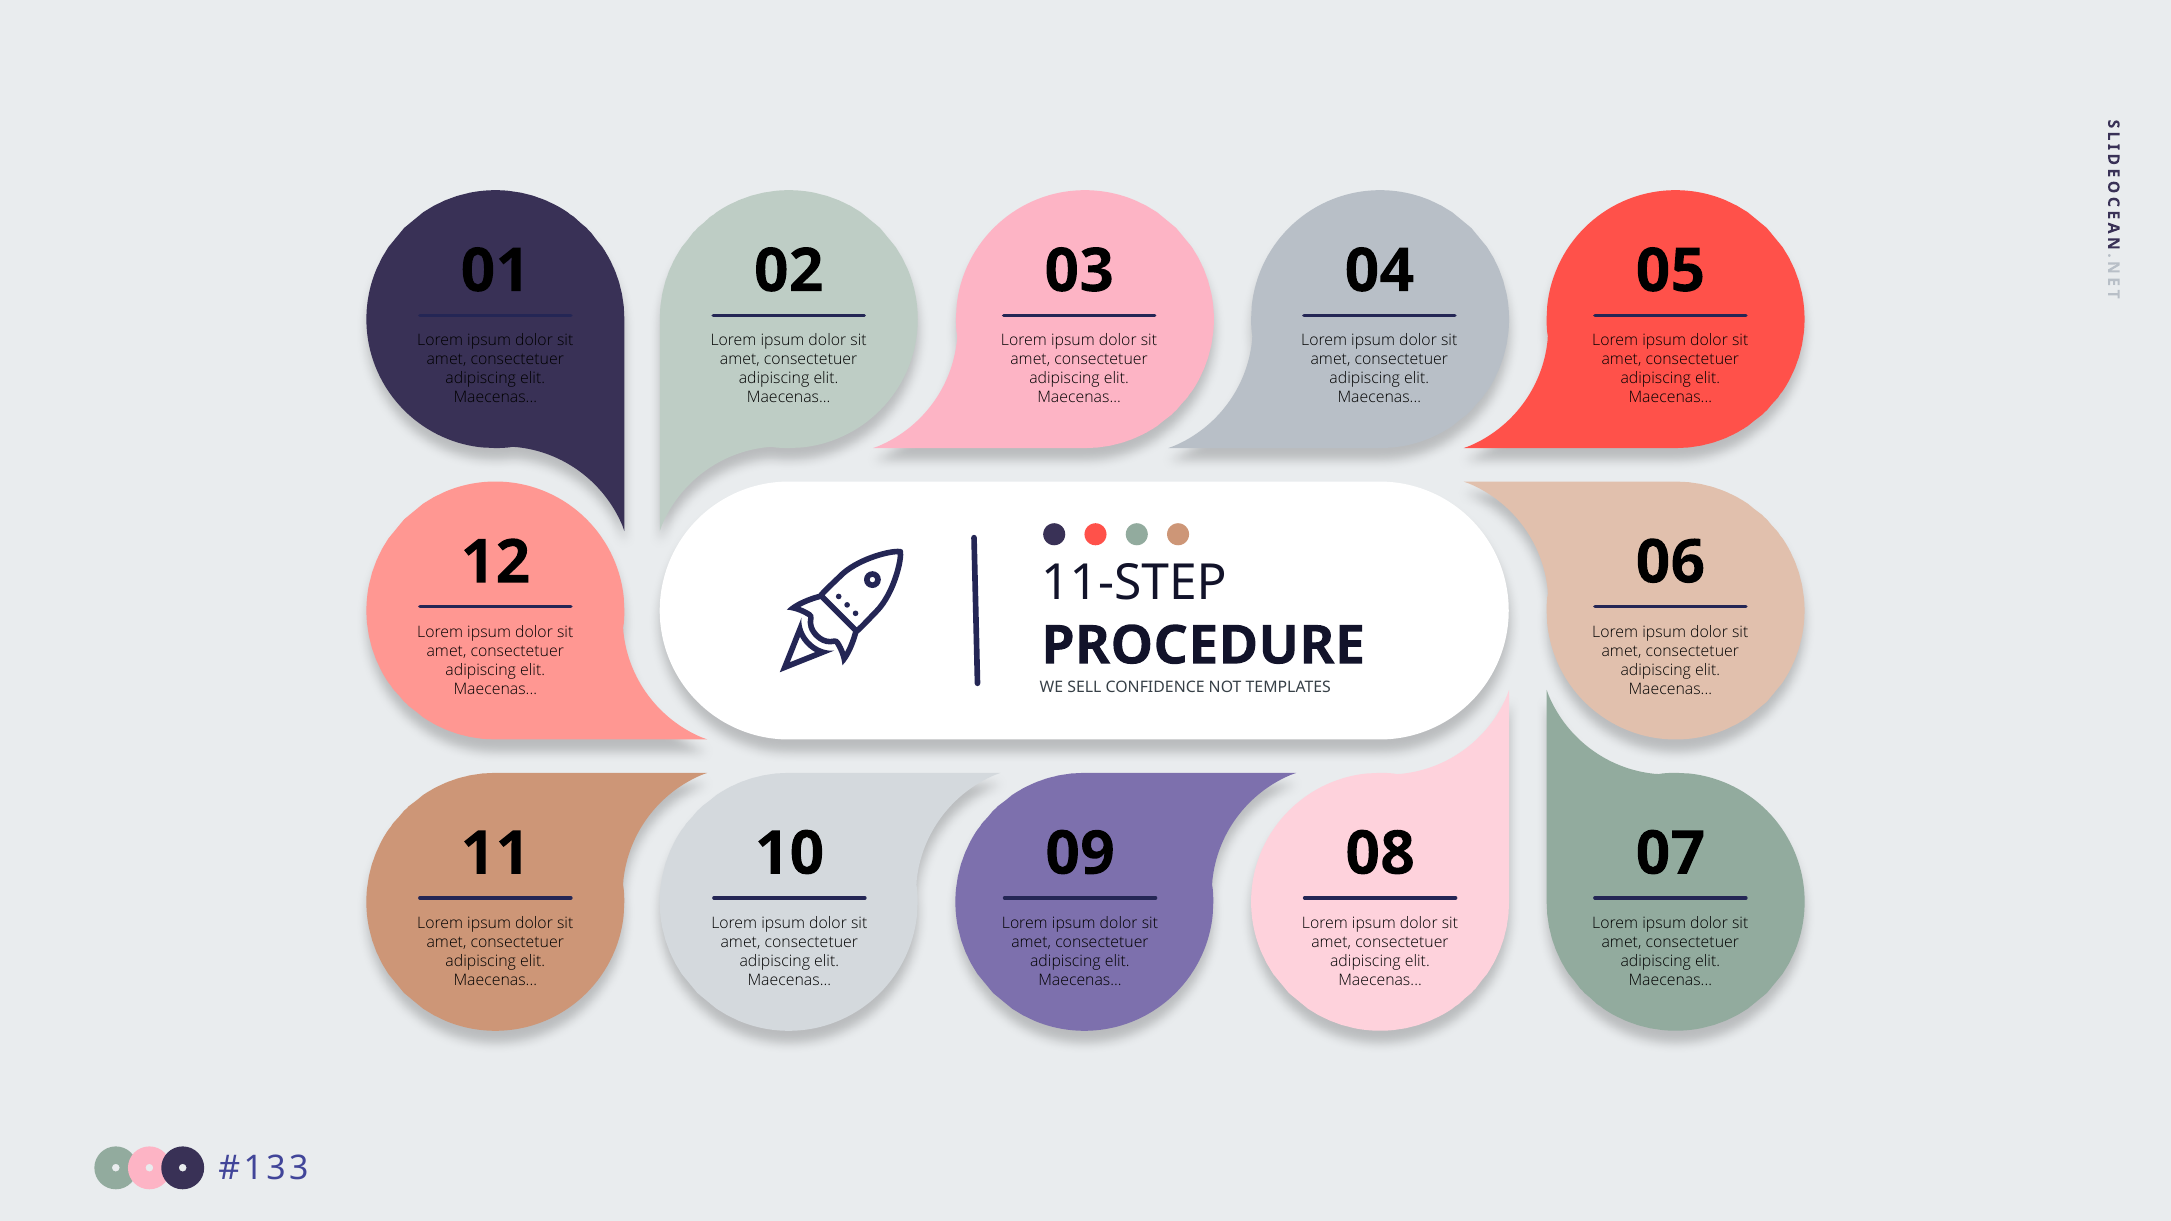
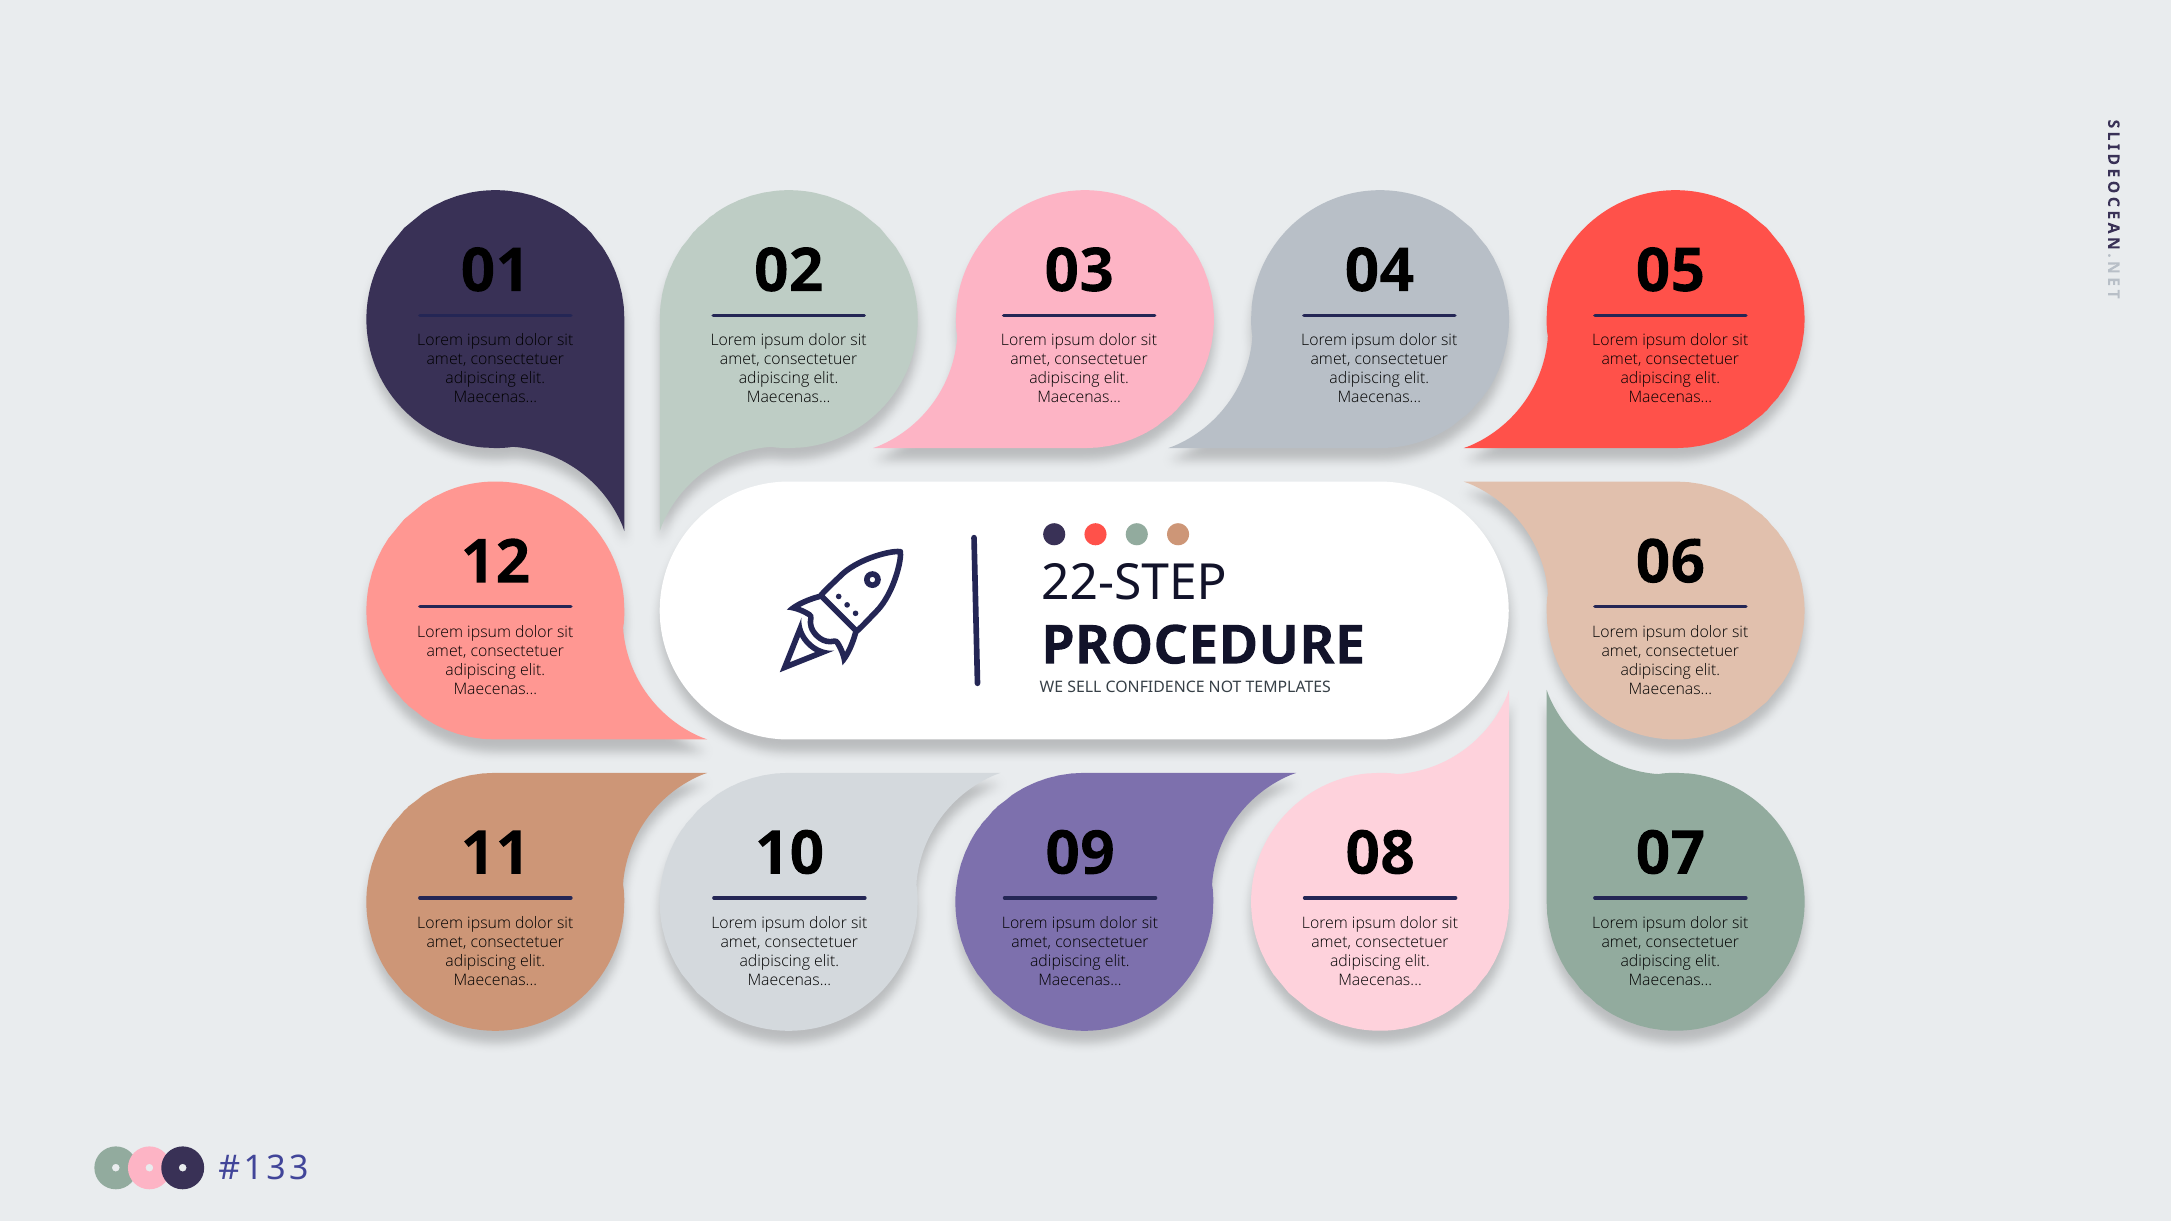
11-STEP: 11-STEP -> 22-STEP (1134, 583)
